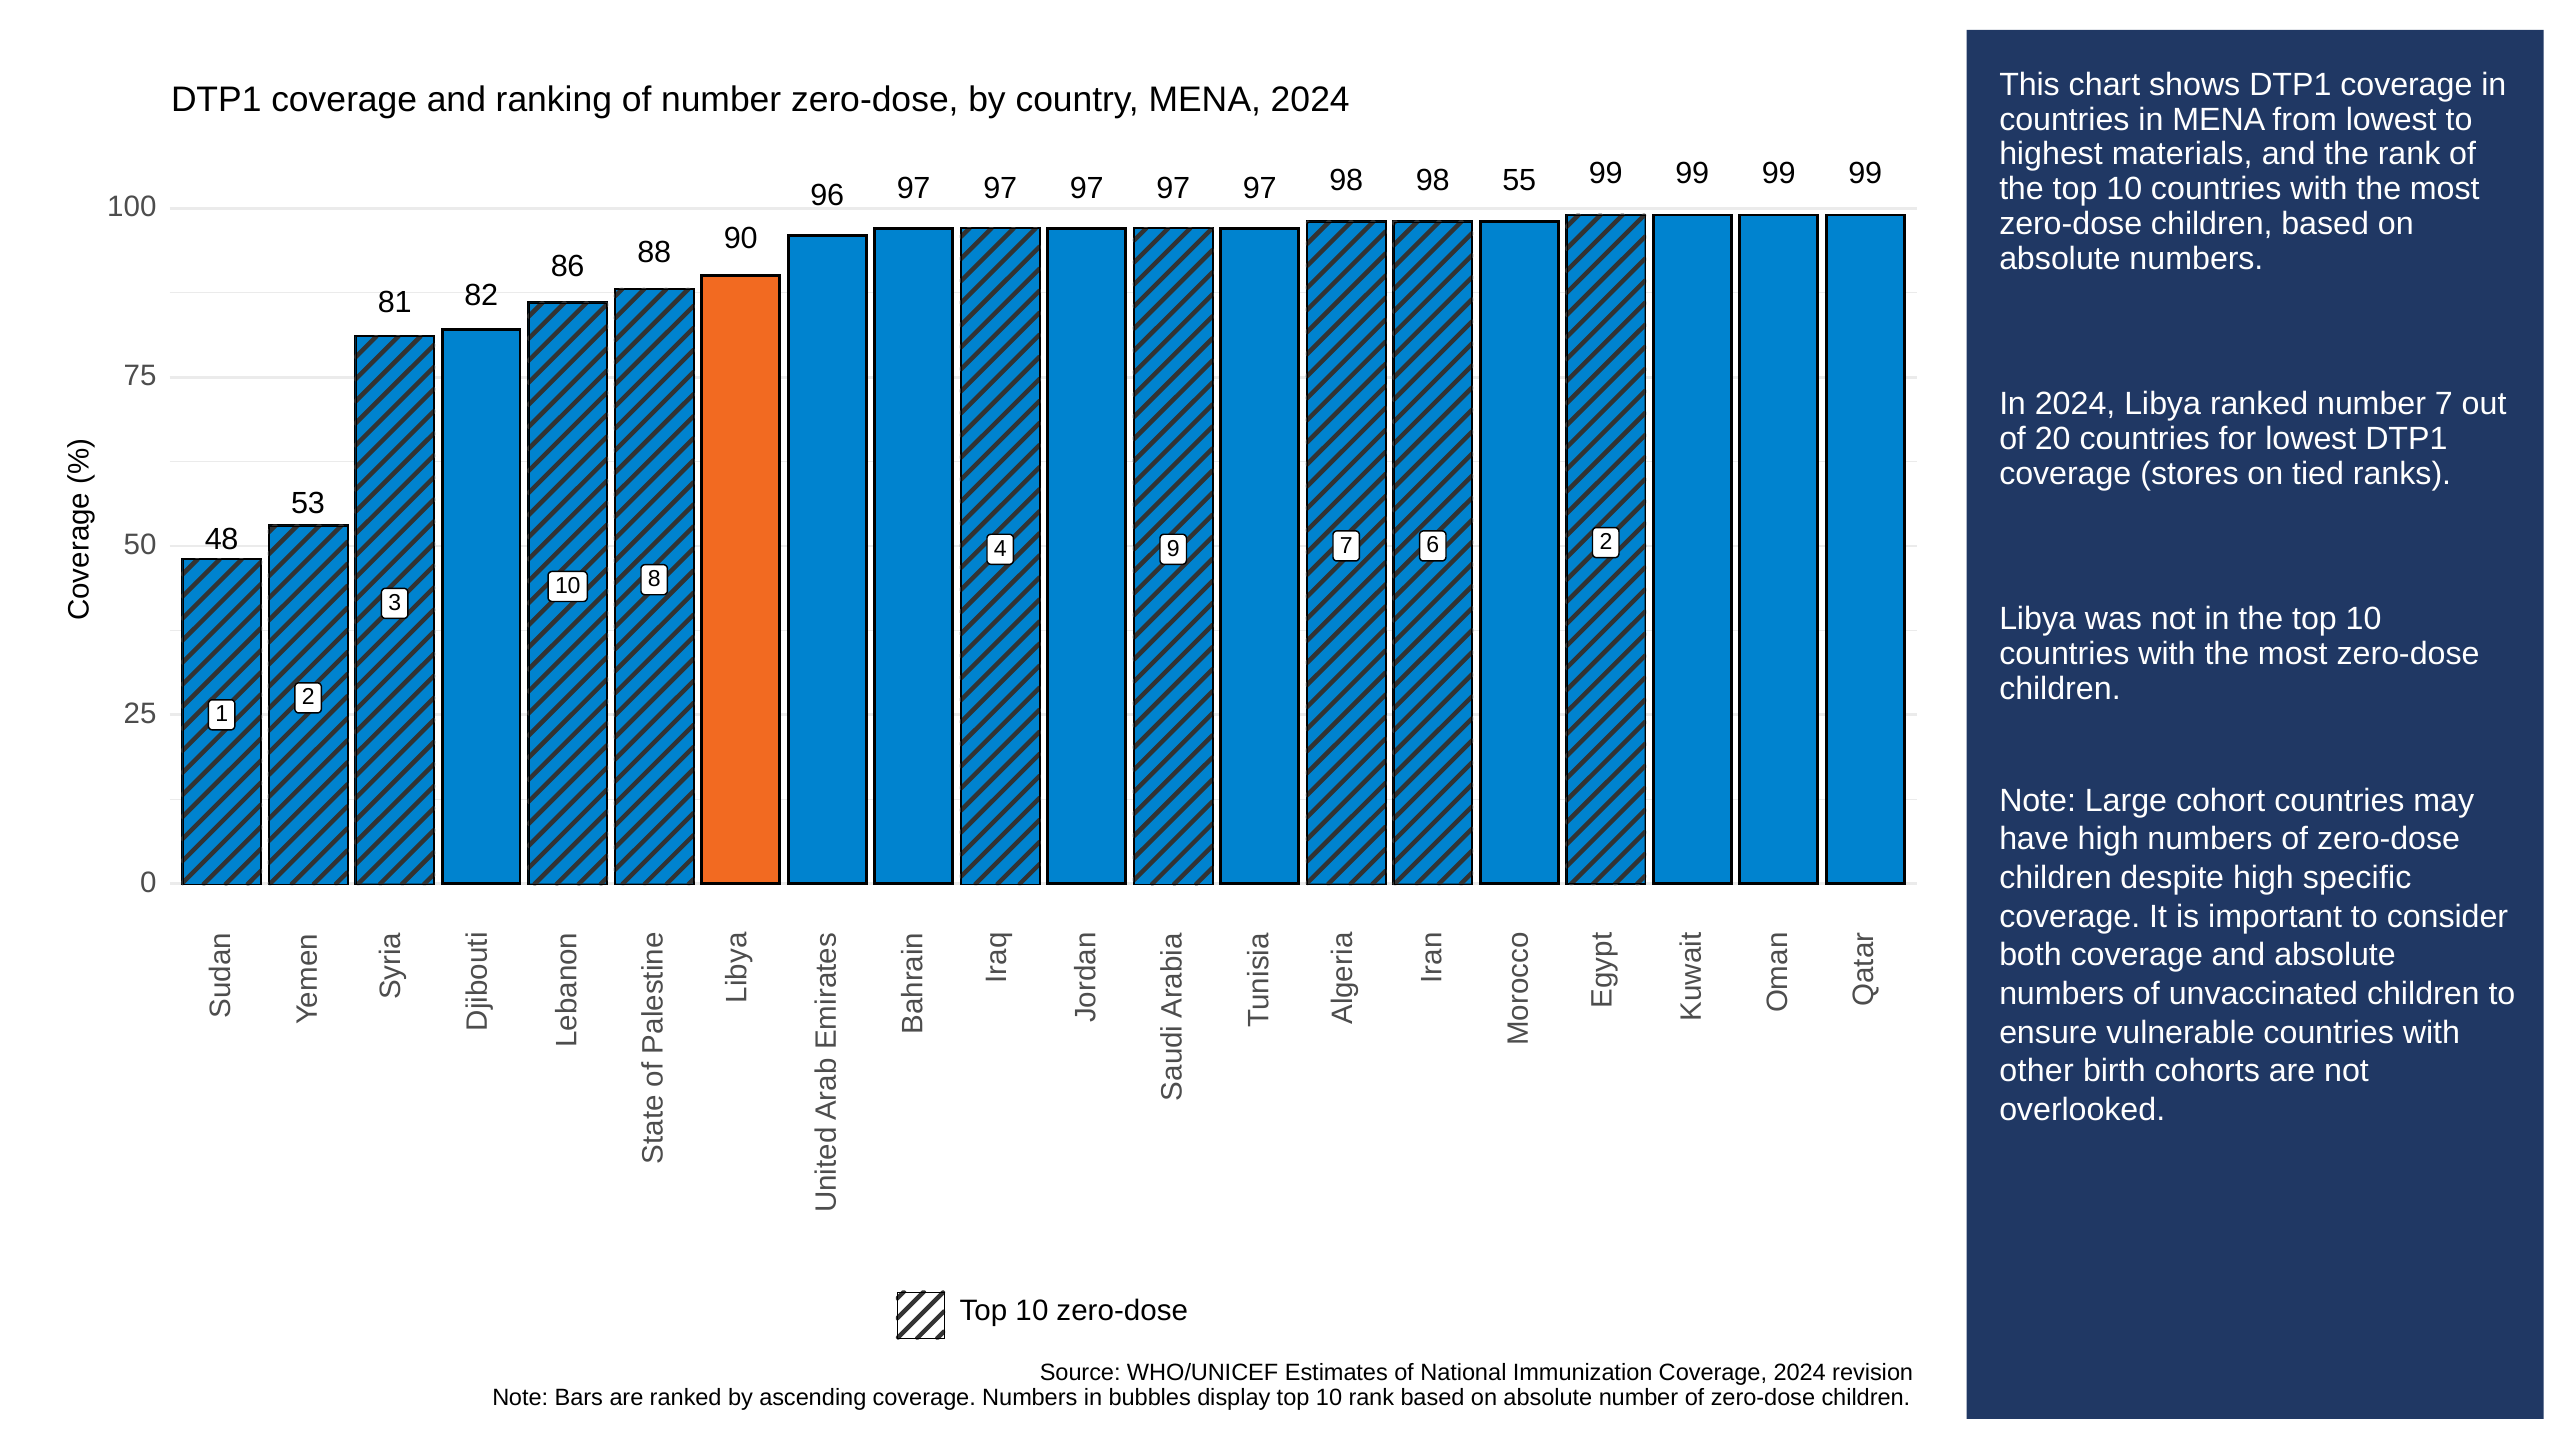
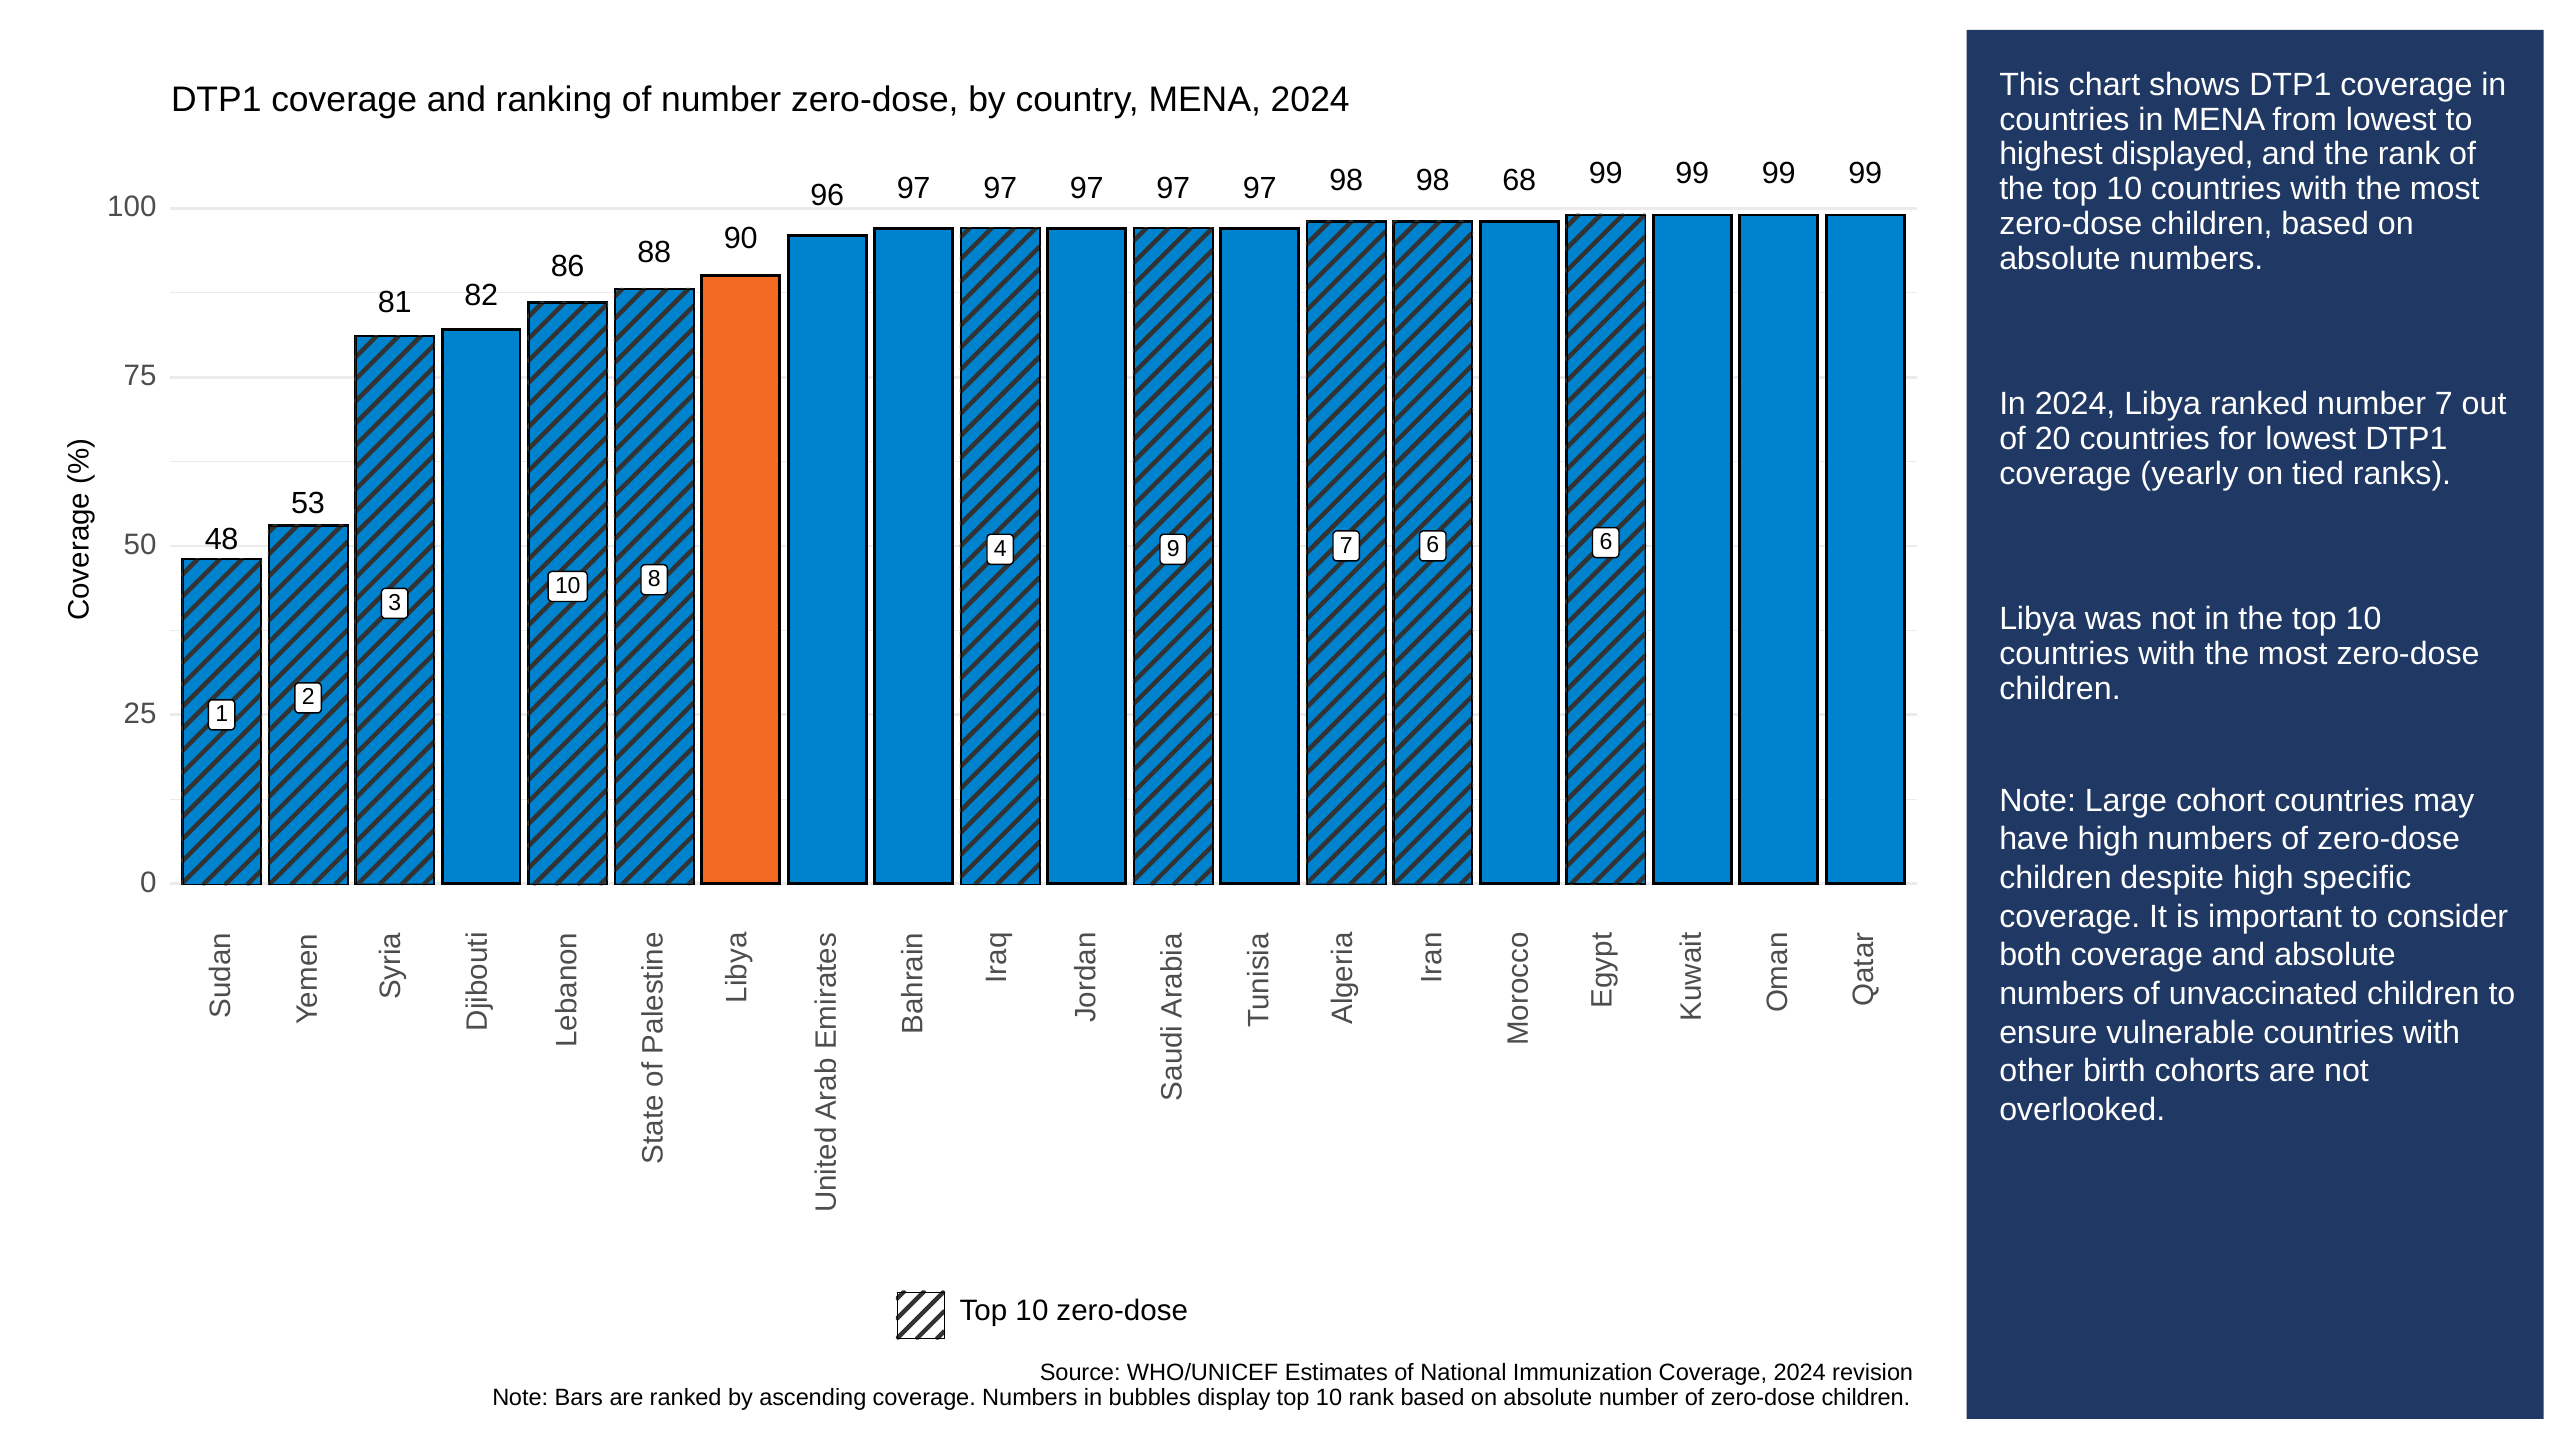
materials: materials -> displayed (2182, 154)
55: 55 -> 68 (1519, 181)
stores: stores -> yearly (2189, 474)
7 2: 2 -> 6 (1606, 542)
